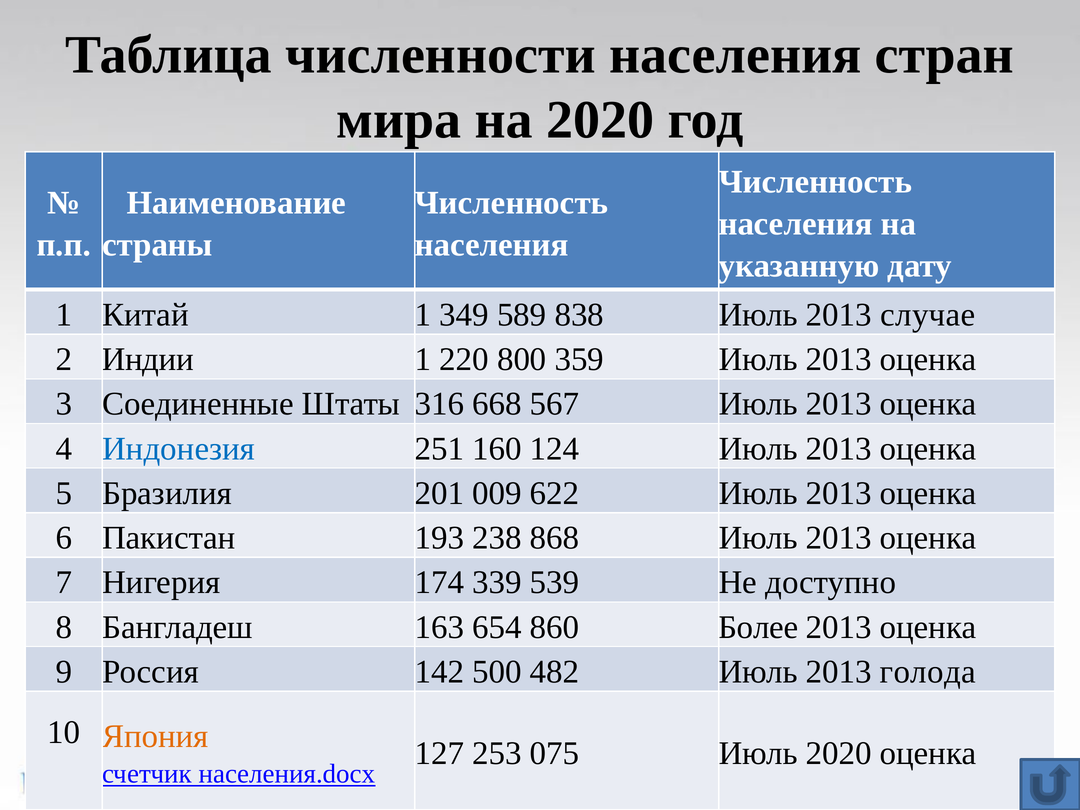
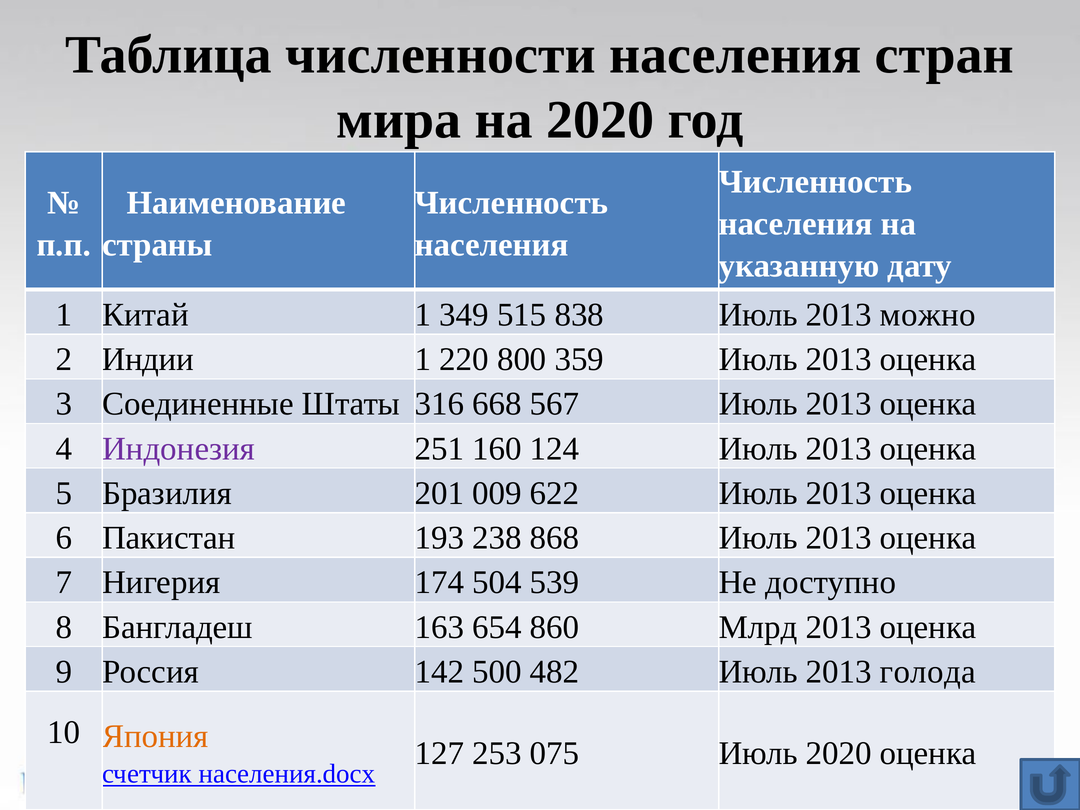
589: 589 -> 515 (522, 315)
случае: случае -> можно (928, 315)
Индонезия colour: blue -> purple (179, 449)
339: 339 -> 504 (497, 583)
Более: Более -> Млрд (758, 627)
